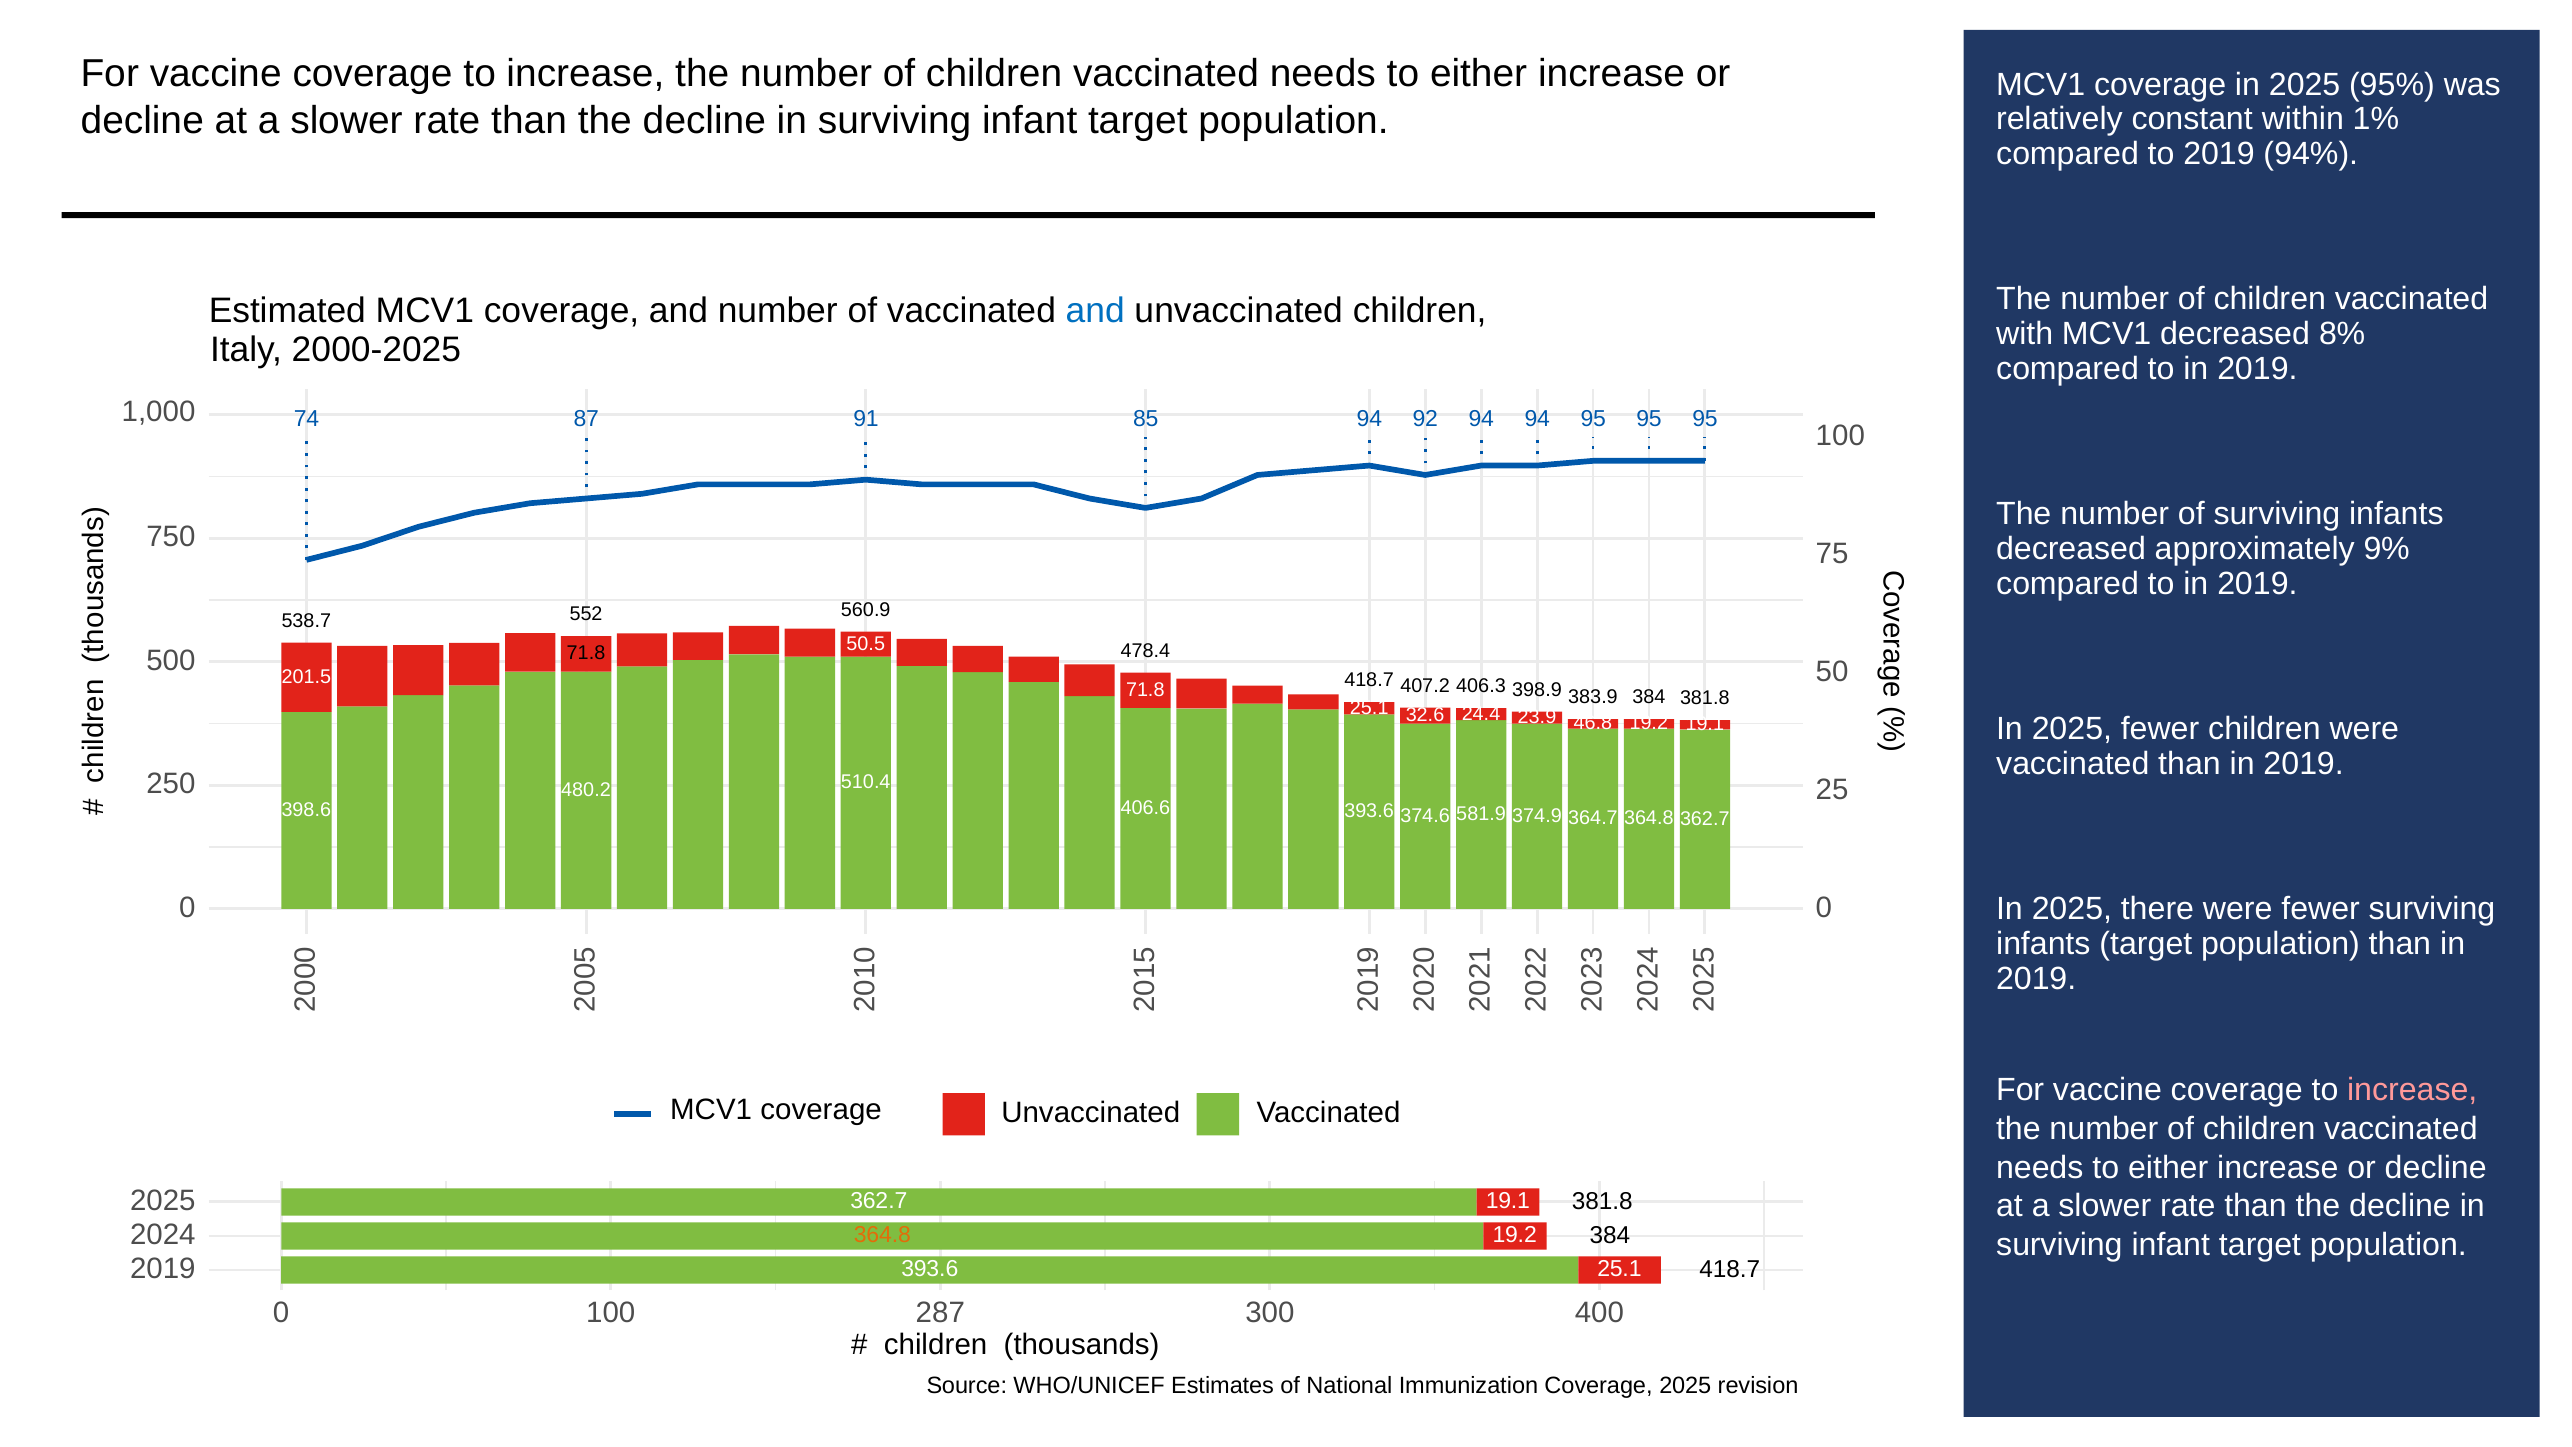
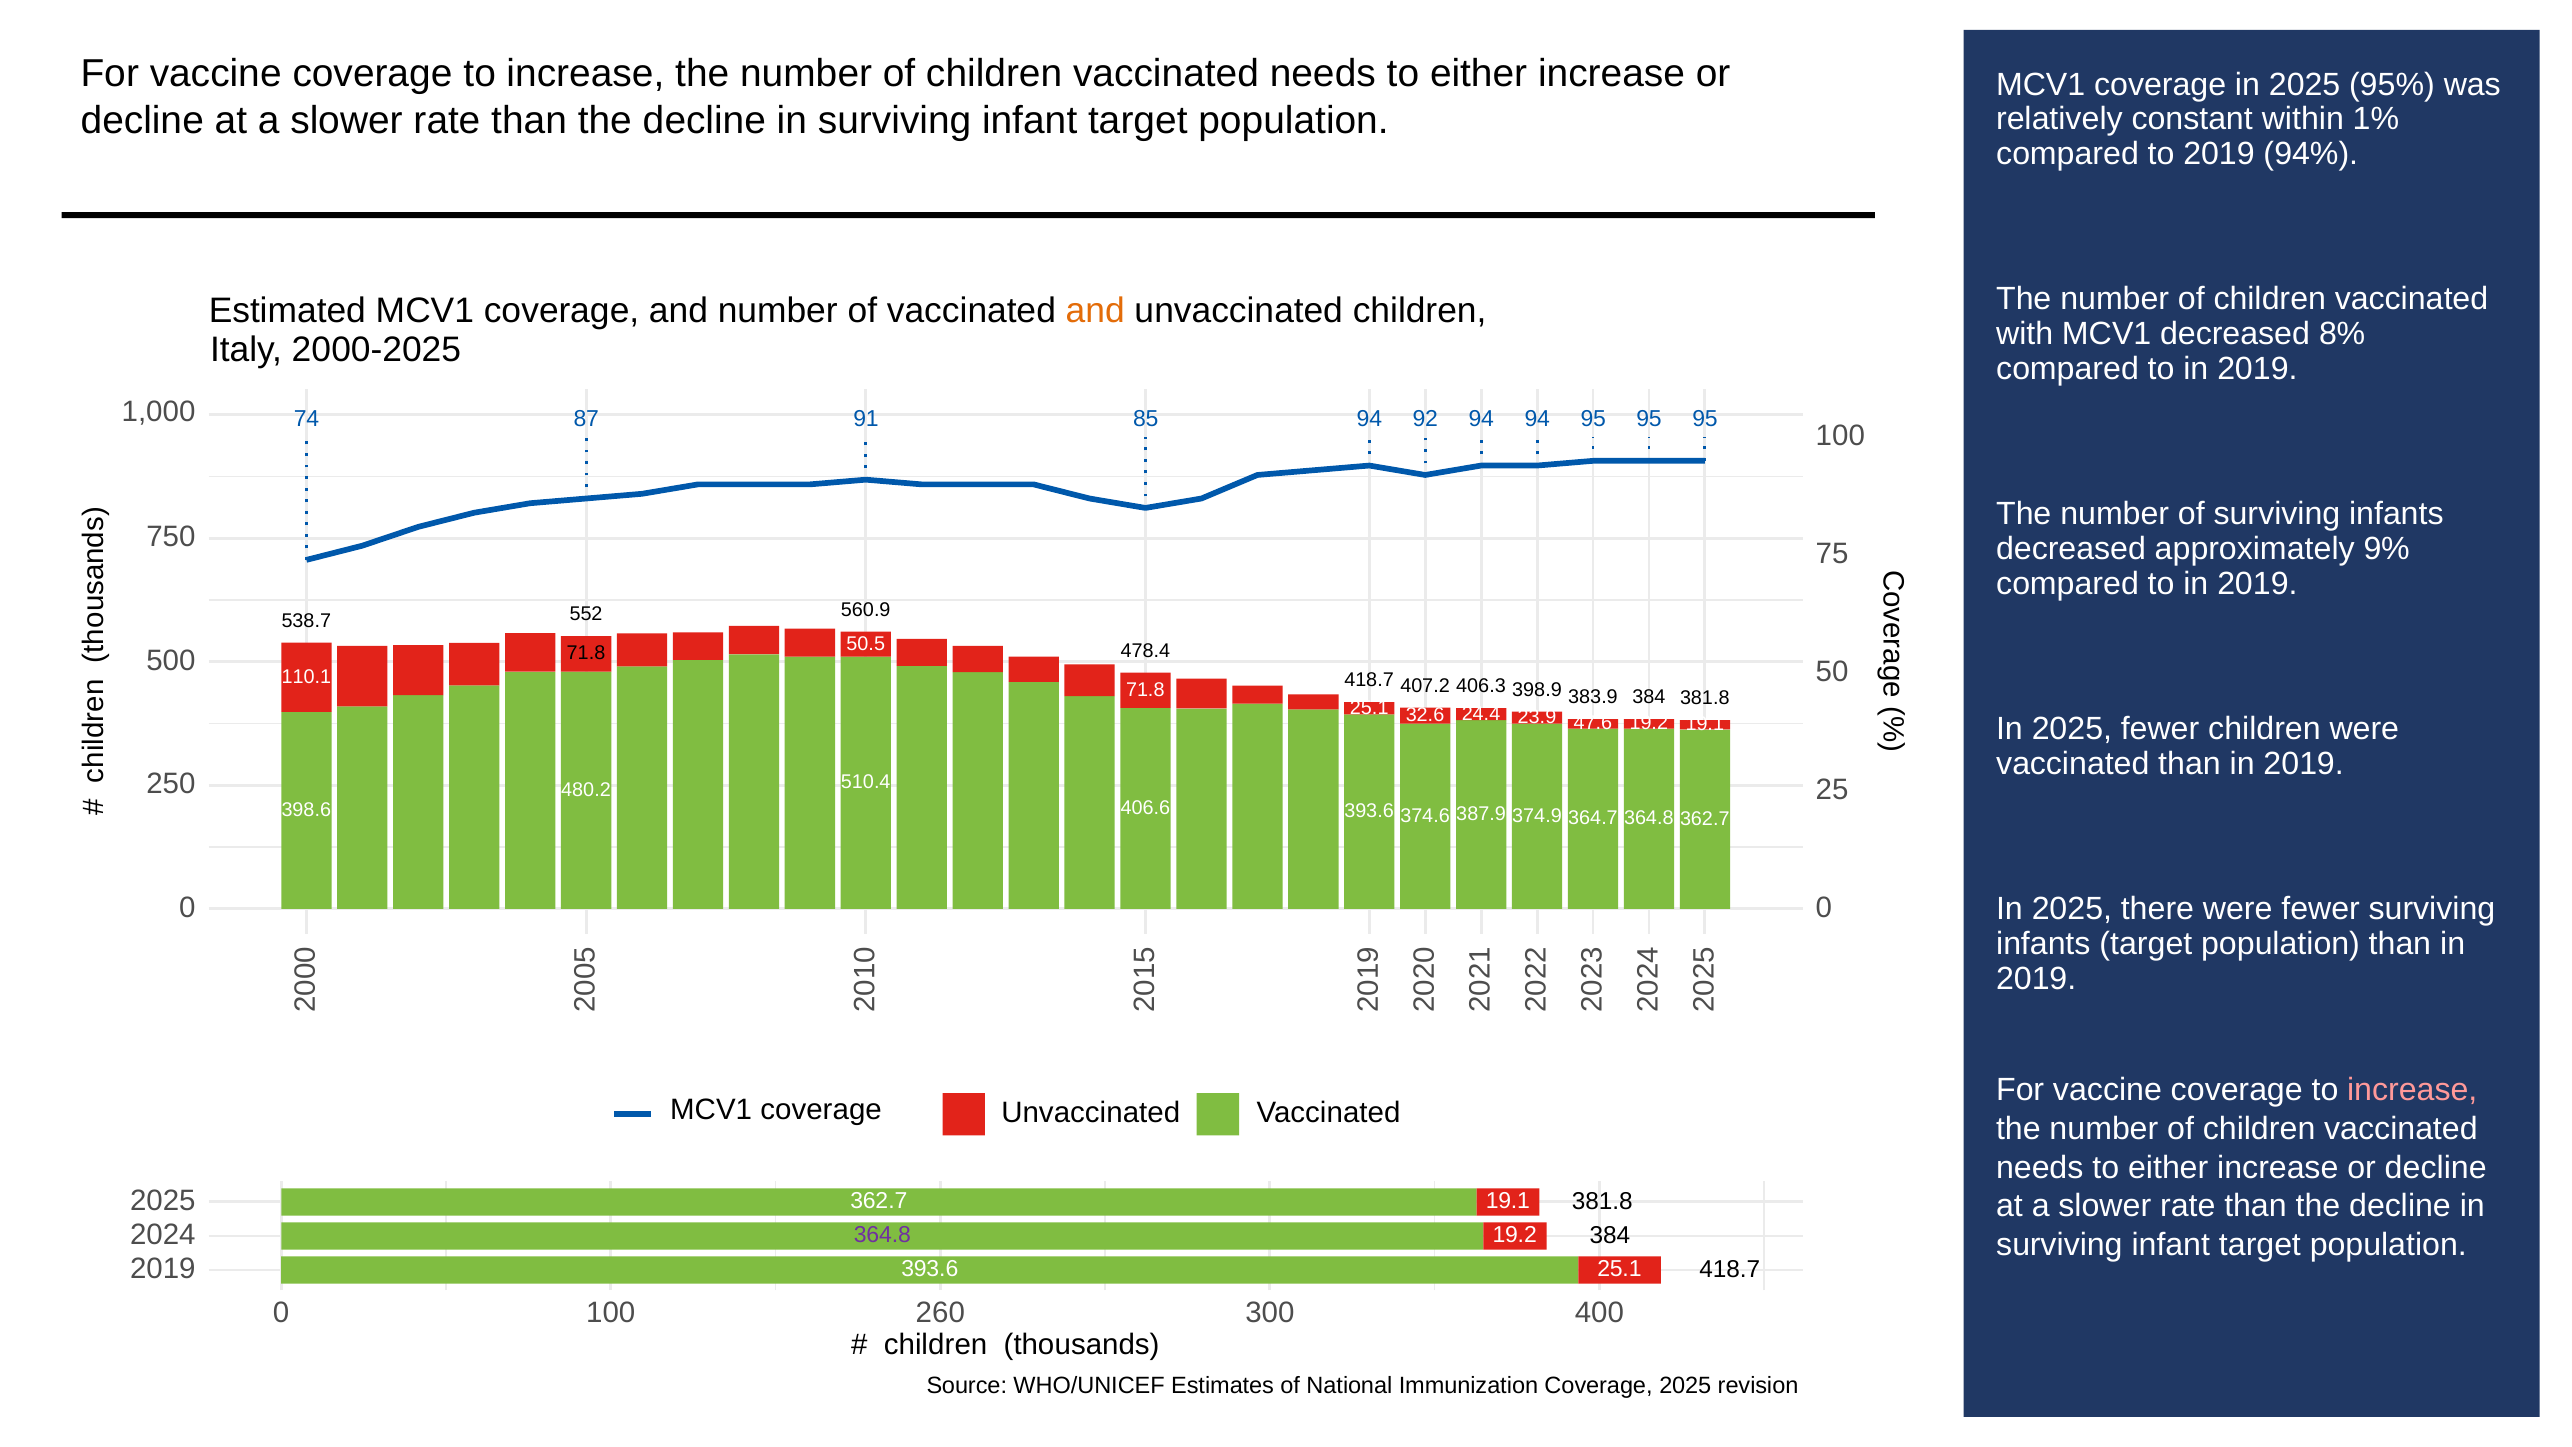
and colour: blue -> orange (1095, 311)
201.5: 201.5 -> 110.1 (306, 677)
46.8: 46.8 -> 47.6 (1593, 723)
581.9: 581.9 -> 387.9 (1481, 814)
364.8 colour: orange -> purple (882, 1235)
287: 287 -> 260 (940, 1313)
